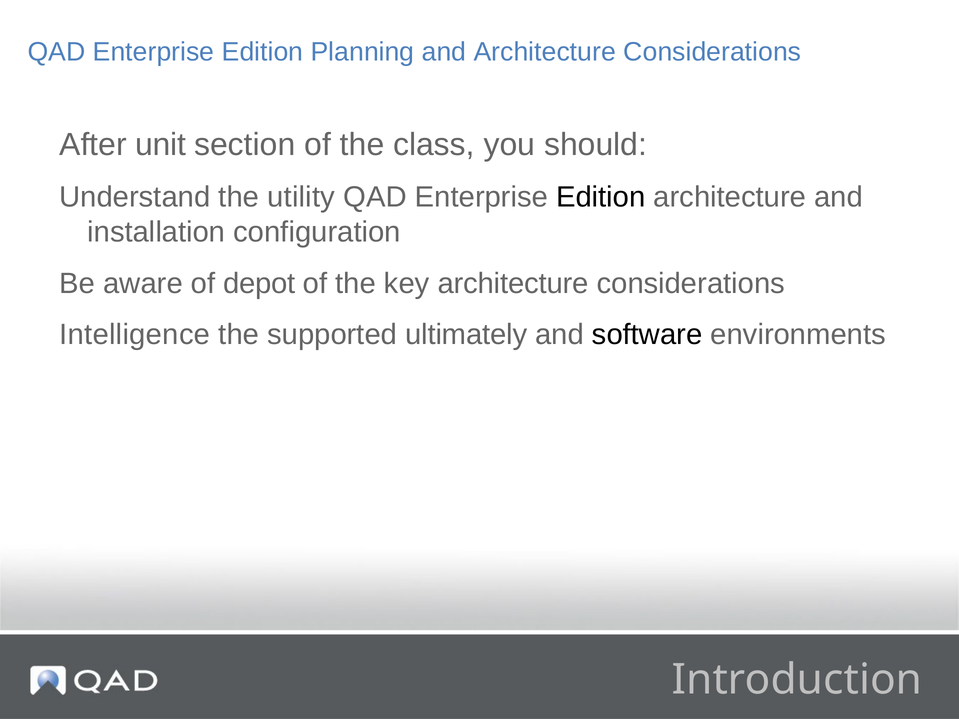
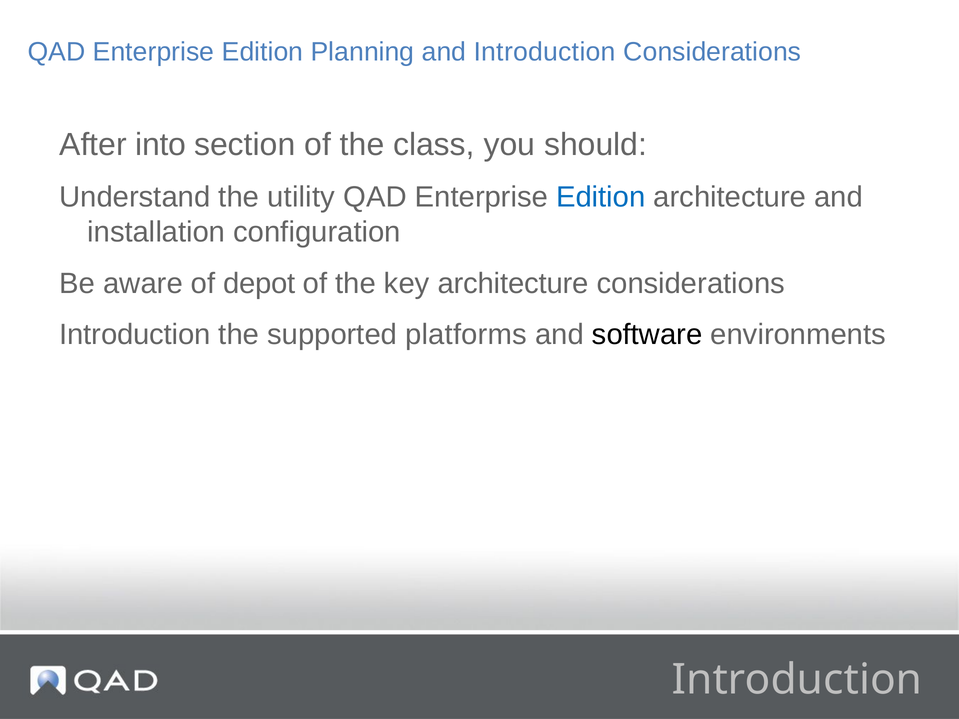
and Architecture: Architecture -> Introduction (545, 52)
unit: unit -> into (161, 145)
Edition colour: black -> blue (601, 197)
Intelligence: Intelligence -> Introduction (135, 335)
ultimately: ultimately -> platforms (466, 335)
